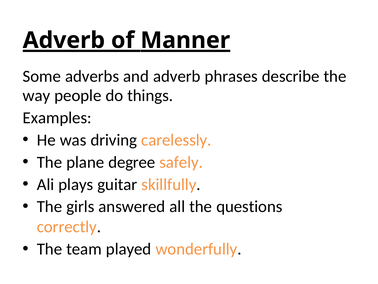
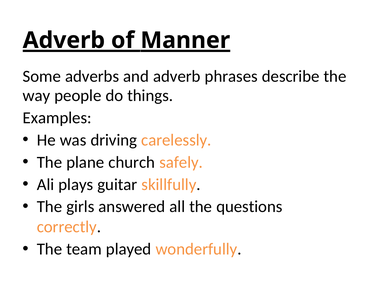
degree: degree -> church (132, 162)
